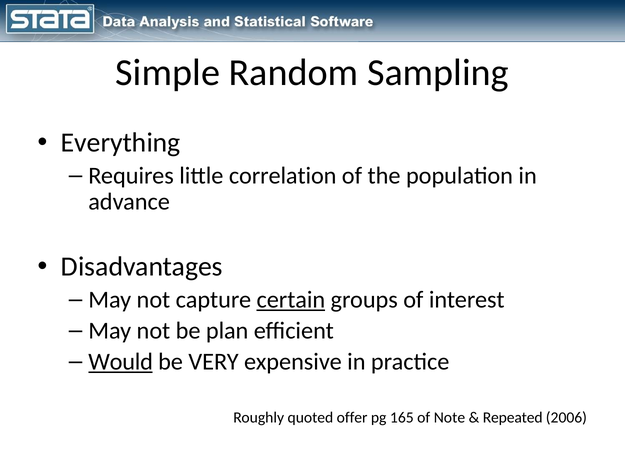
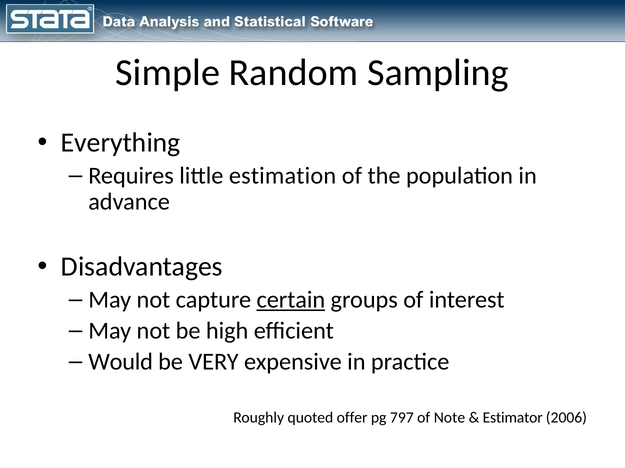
correlation: correlation -> estimation (283, 176)
plan: plan -> high (227, 331)
Would underline: present -> none (121, 362)
165: 165 -> 797 (402, 418)
Repeated: Repeated -> Estimator (513, 418)
